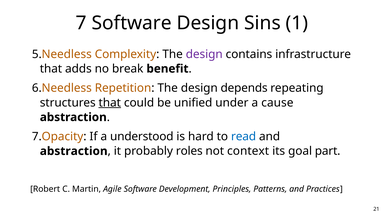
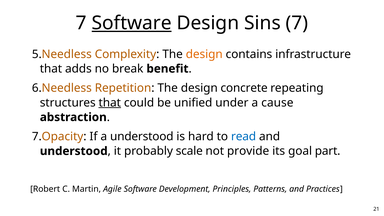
Software underline: none -> present (132, 23)
Sins 1: 1 -> 7 (297, 23)
design colour: purple -> orange (204, 54)
depends: depends -> concrete (244, 88)
abstraction: abstraction -> understood (74, 151)
roles: roles -> scale (189, 151)
context: context -> provide (248, 151)
